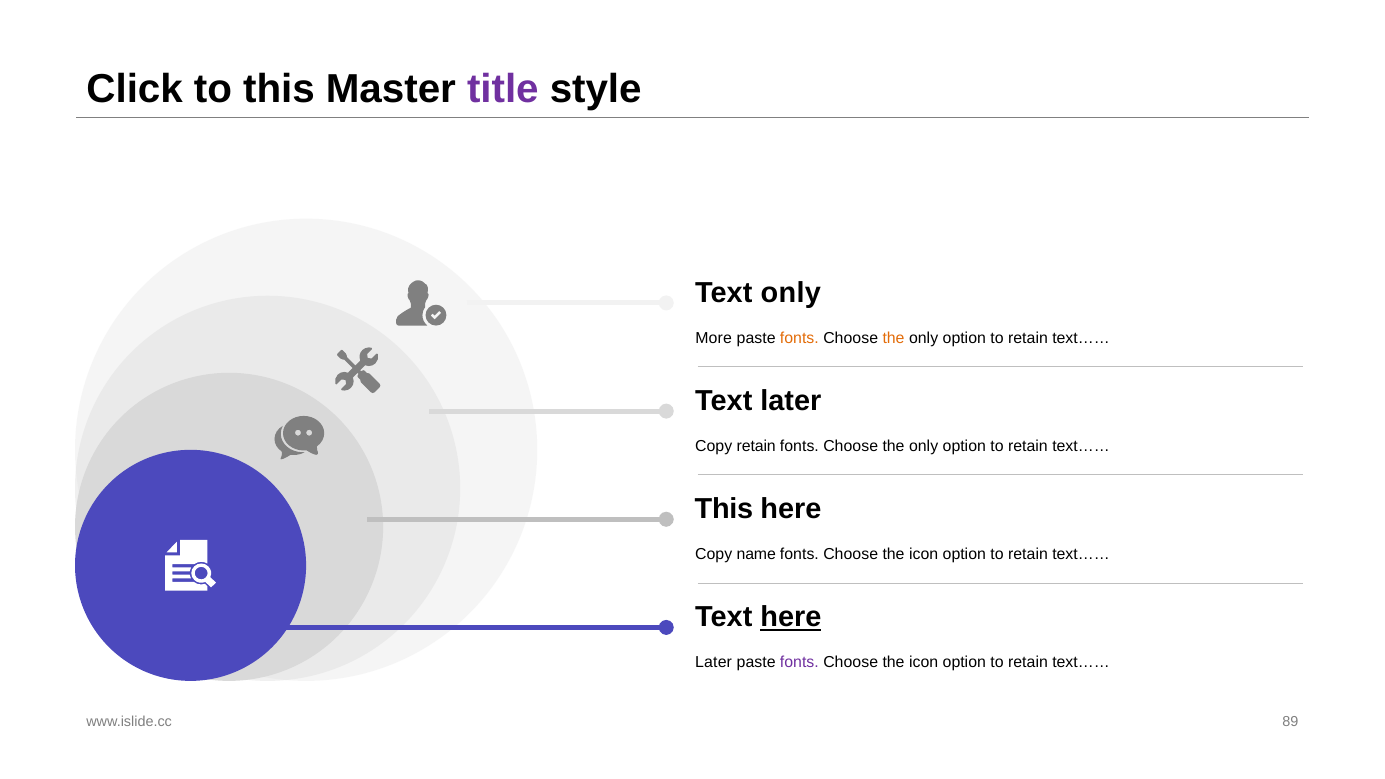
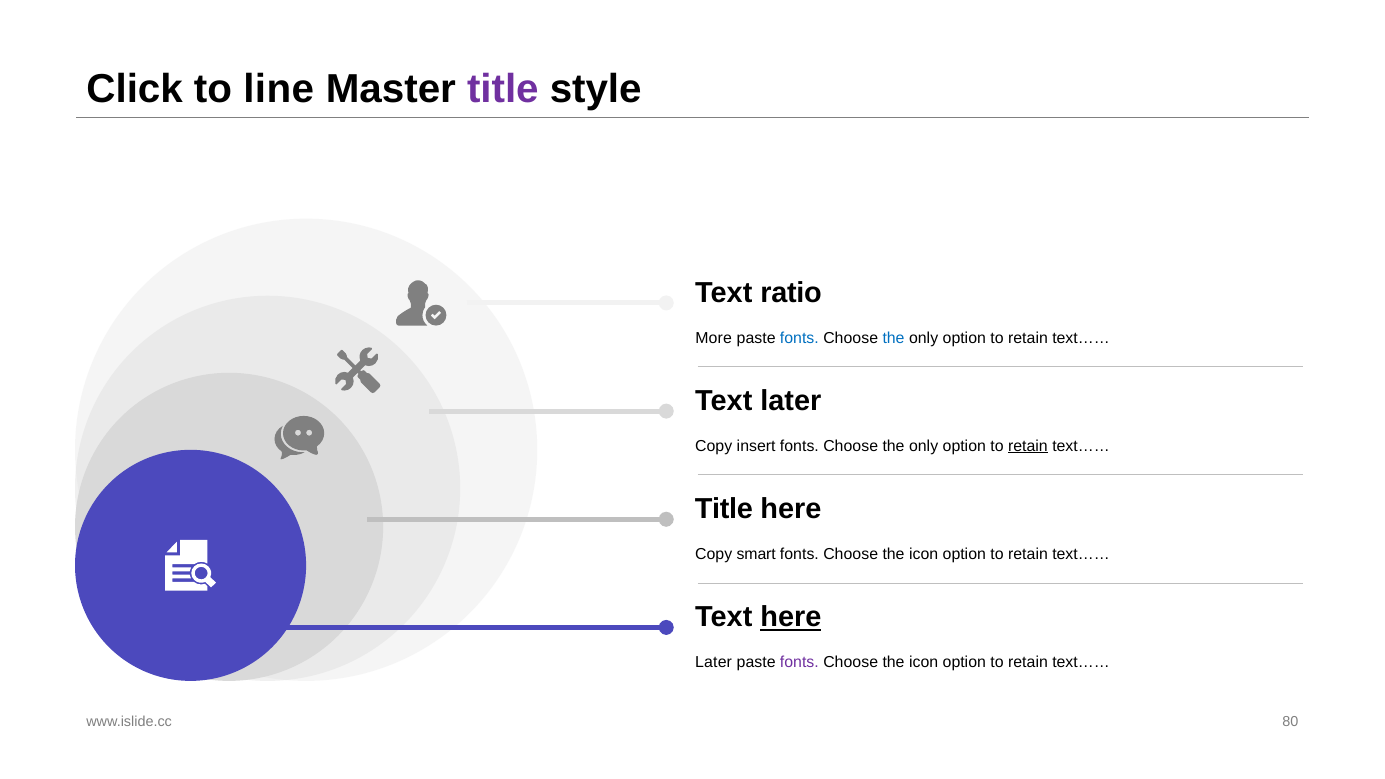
to this: this -> line (279, 90)
Text only: only -> ratio (791, 293)
fonts colour: orange -> blue (799, 338)
the colour: orange -> blue (894, 338)
Copy retain: retain -> insert (756, 446)
retain underline: none -> present (1028, 446)
This: This -> Title (724, 509)
name: name -> smart (756, 554)
89: 89 -> 80 (1290, 722)
